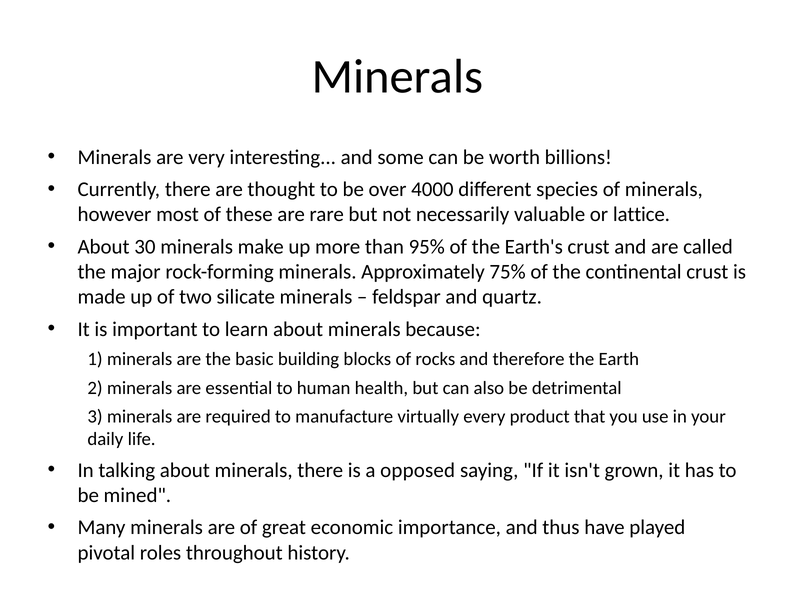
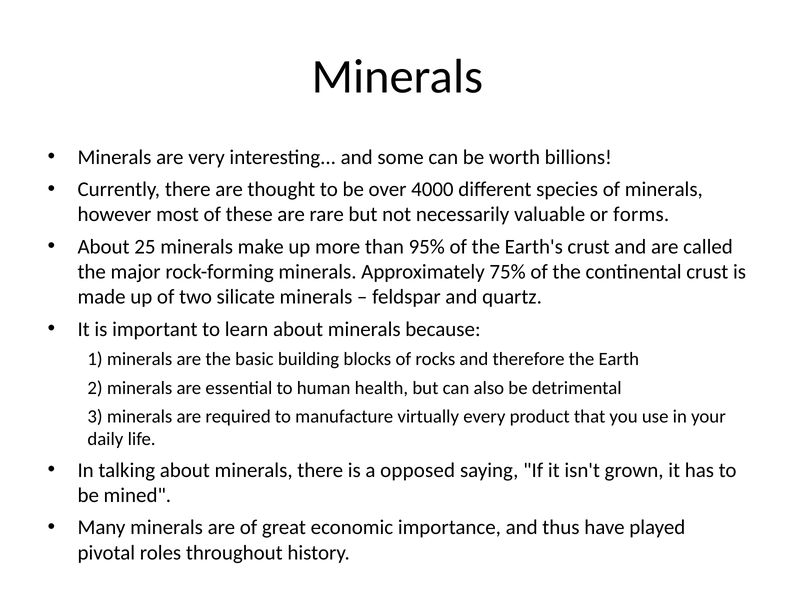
lattice: lattice -> forms (641, 215)
30: 30 -> 25 (145, 247)
